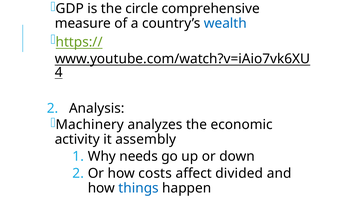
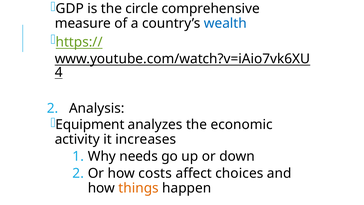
Machinery: Machinery -> Equipment (90, 124)
assembly: assembly -> increases (146, 139)
divided: divided -> choices (239, 173)
things colour: blue -> orange (139, 188)
